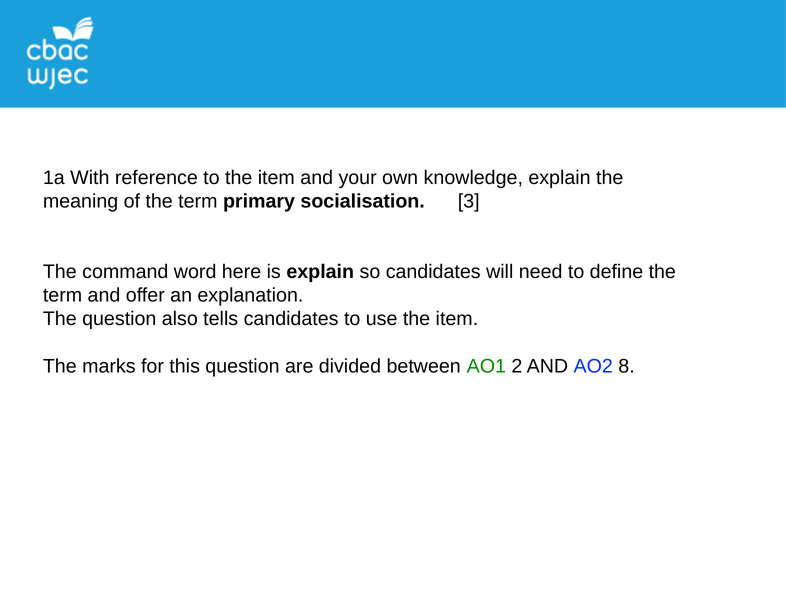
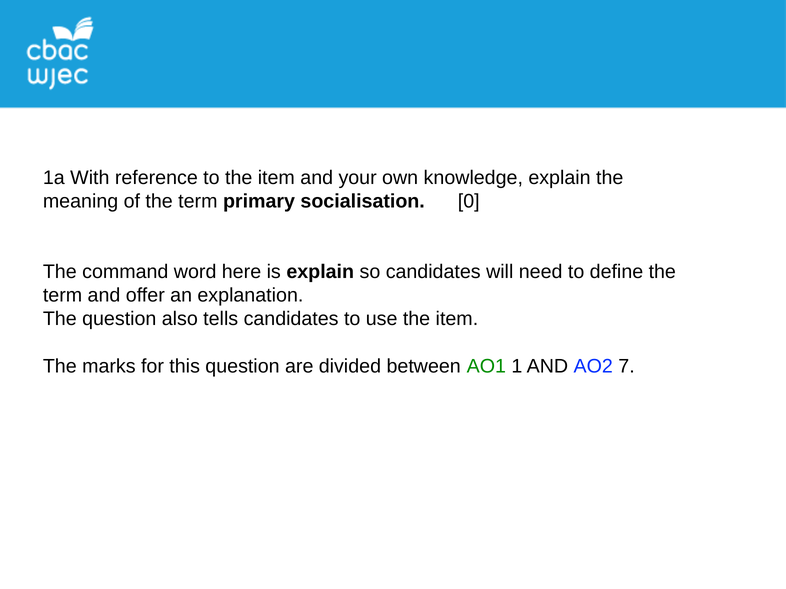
3: 3 -> 0 (469, 201)
2: 2 -> 1 (517, 366)
8: 8 -> 7 (627, 366)
